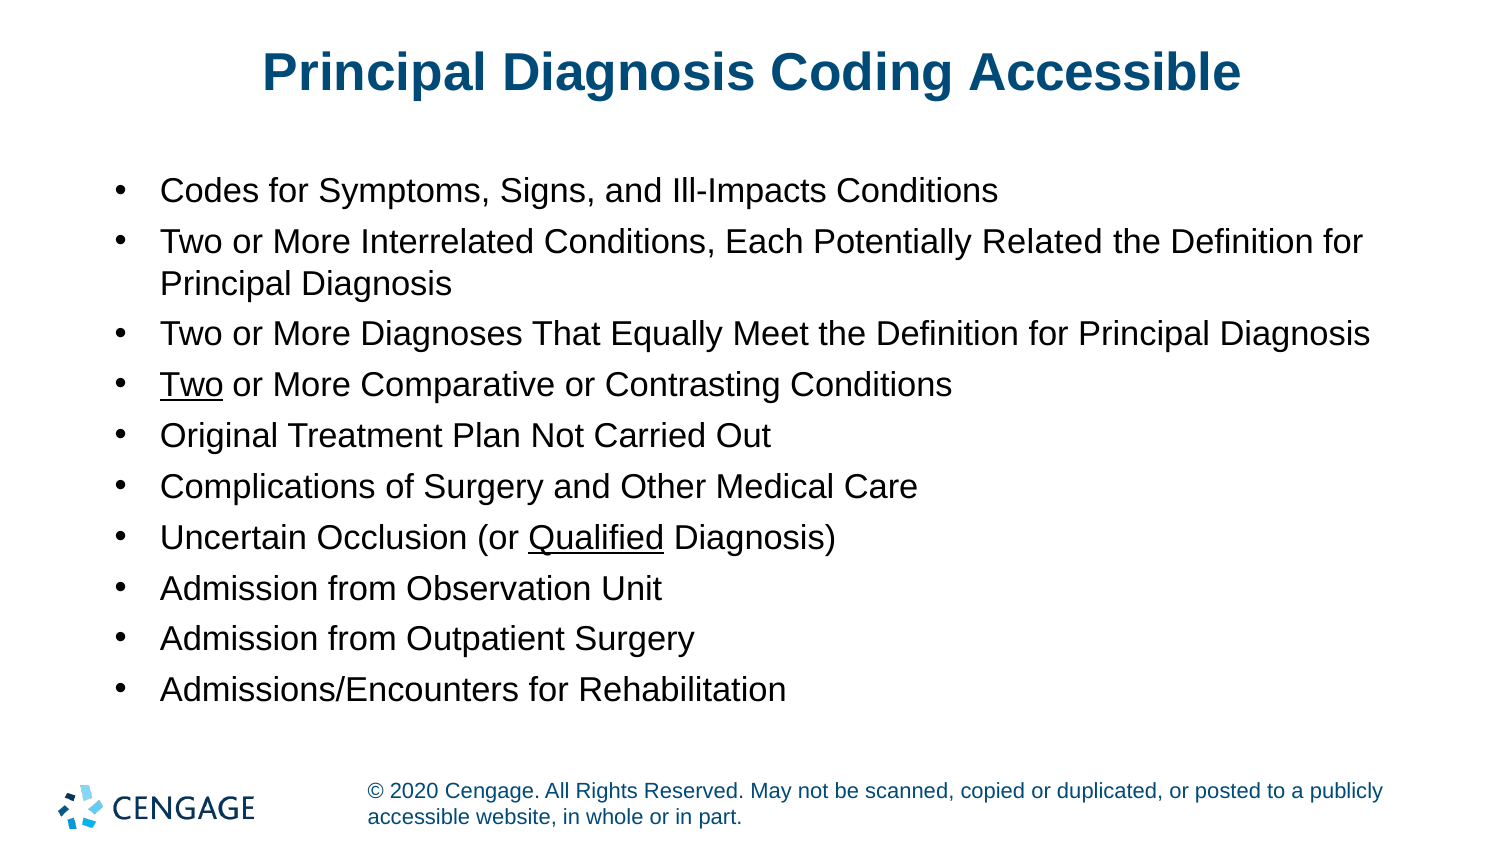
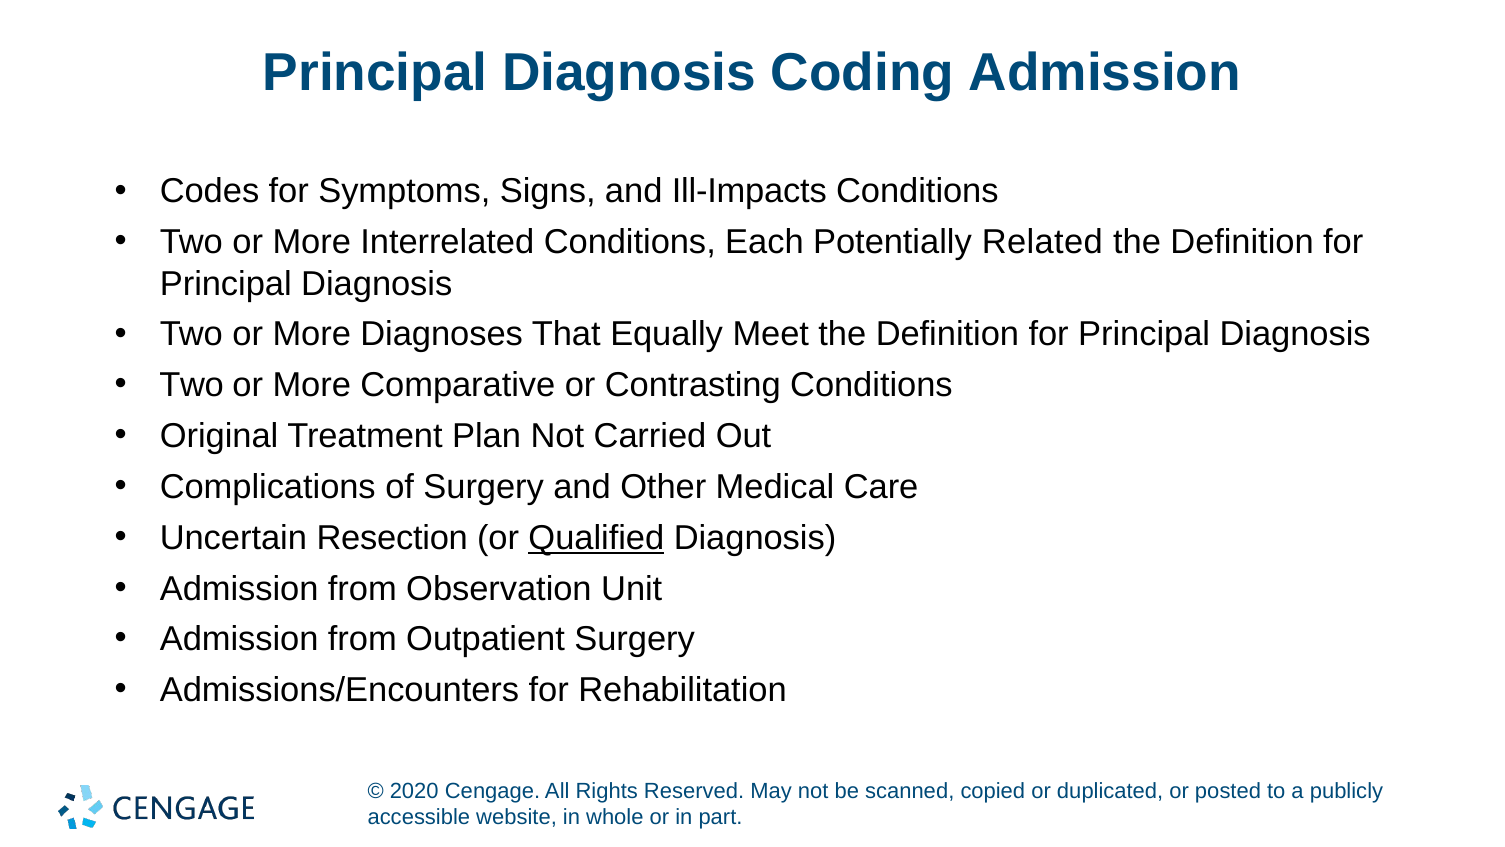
Coding Accessible: Accessible -> Admission (1105, 73)
Two underline: present -> none (192, 385)
Occlusion: Occlusion -> Resection (392, 538)
